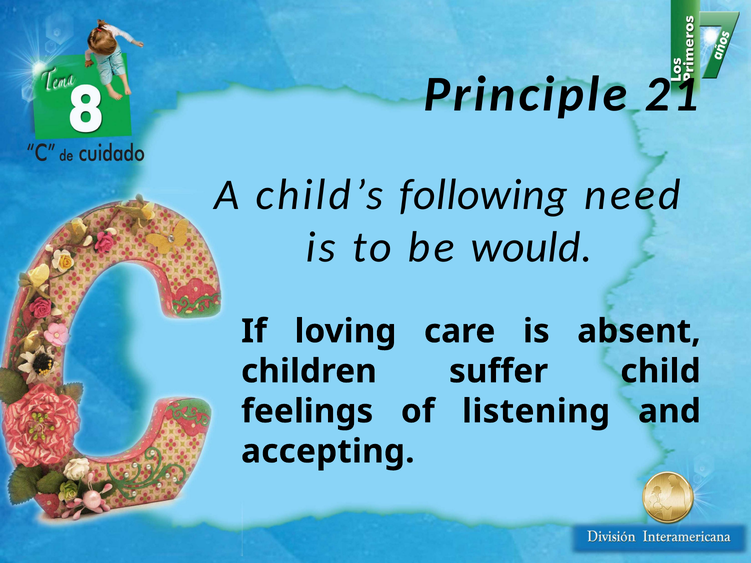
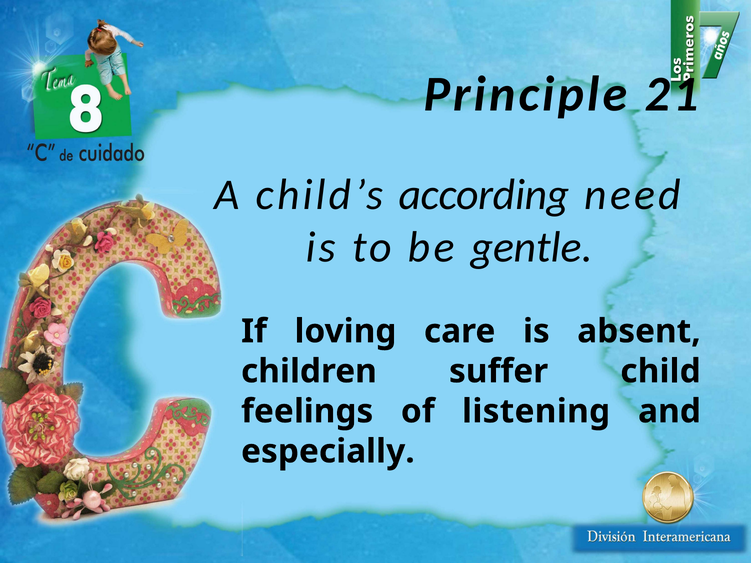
following: following -> according (484, 195)
would: would -> gentle (532, 248)
accepting: accepting -> especially (328, 452)
